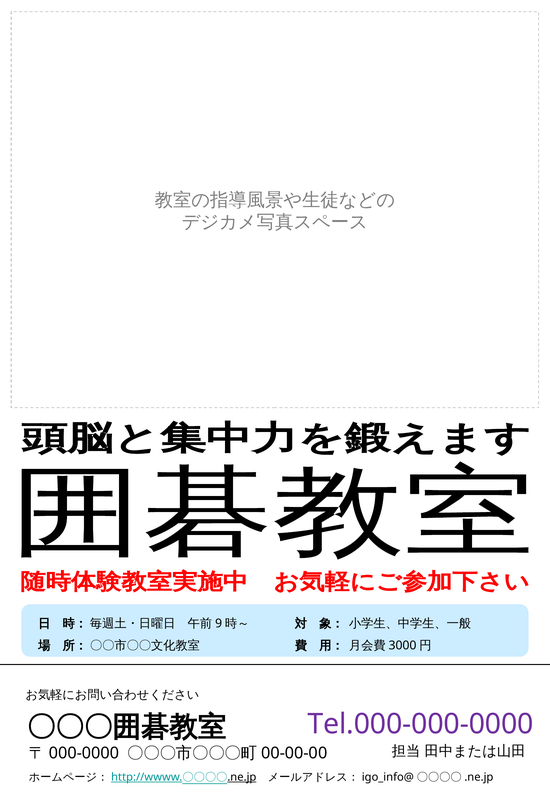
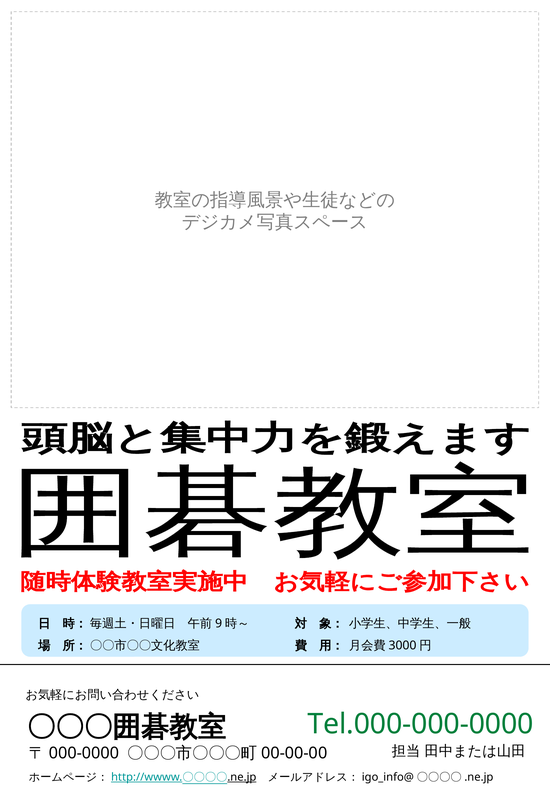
Tel.000-000-0000 colour: purple -> green (420, 724)
